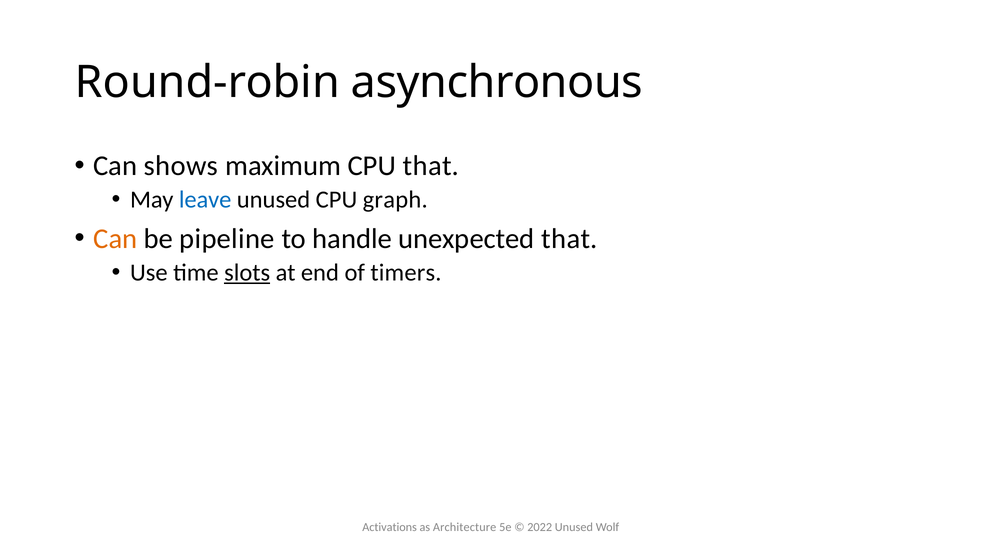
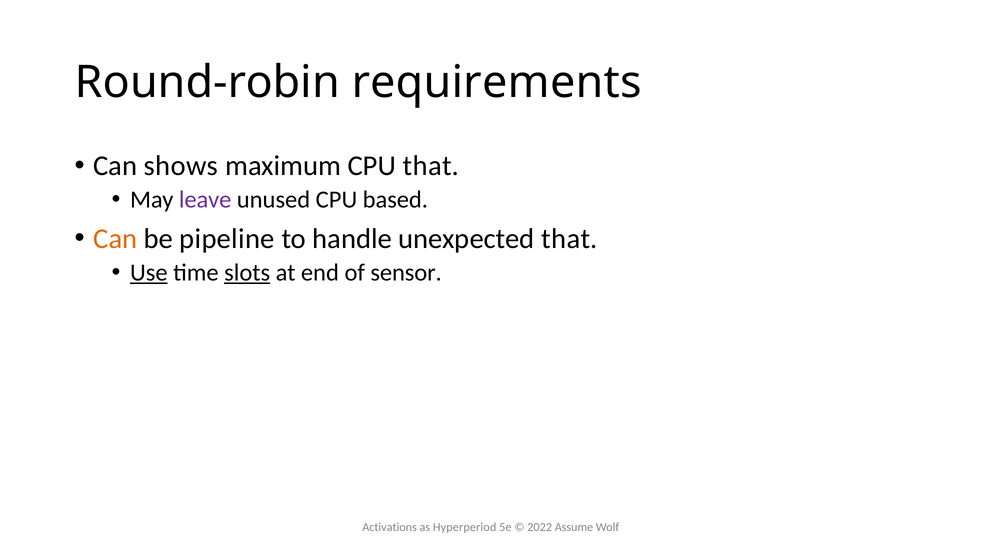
asynchronous: asynchronous -> requirements (497, 82)
leave colour: blue -> purple (205, 200)
graph: graph -> based (395, 200)
Use underline: none -> present (149, 273)
timers: timers -> sensor (406, 273)
Architecture: Architecture -> Hyperperiod (465, 527)
2022 Unused: Unused -> Assume (574, 527)
